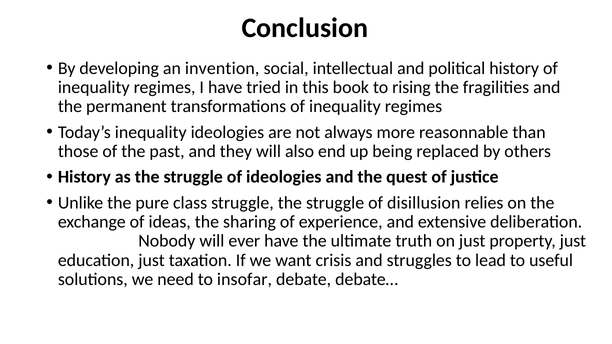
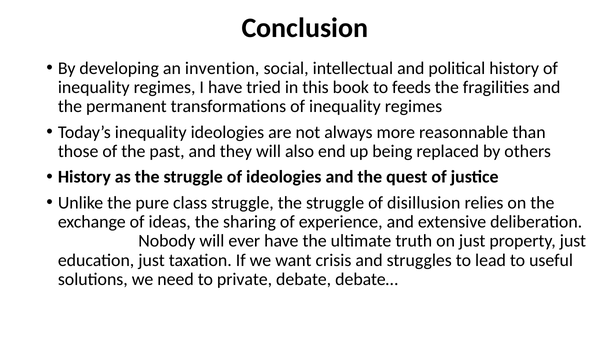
rising: rising -> feeds (412, 87)
insofar: insofar -> private (245, 280)
